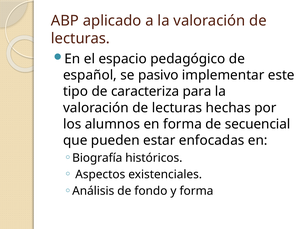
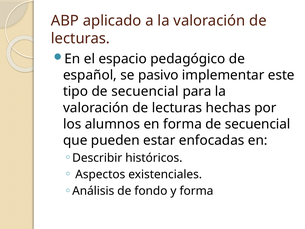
tipo de caracteriza: caracteriza -> secuencial (145, 91)
Biografía: Biografía -> Describir (97, 158)
